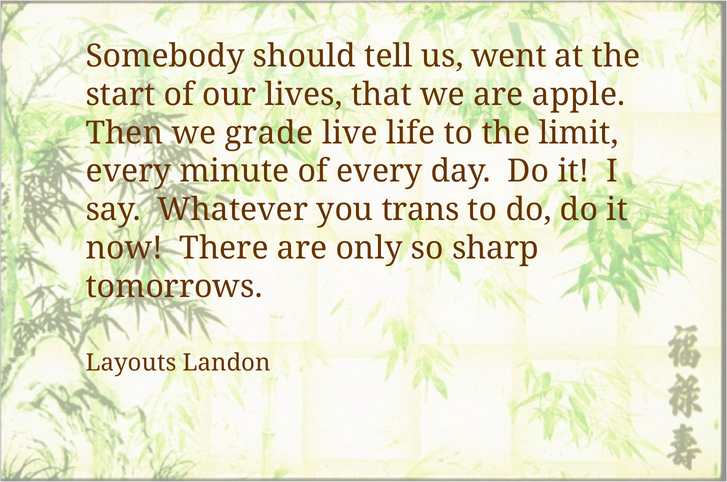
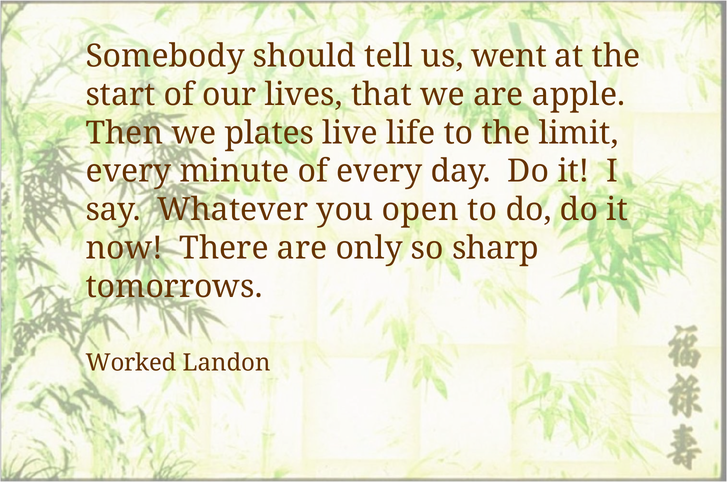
grade: grade -> plates (269, 133)
trans: trans -> open (420, 210)
Layouts: Layouts -> Worked (131, 363)
